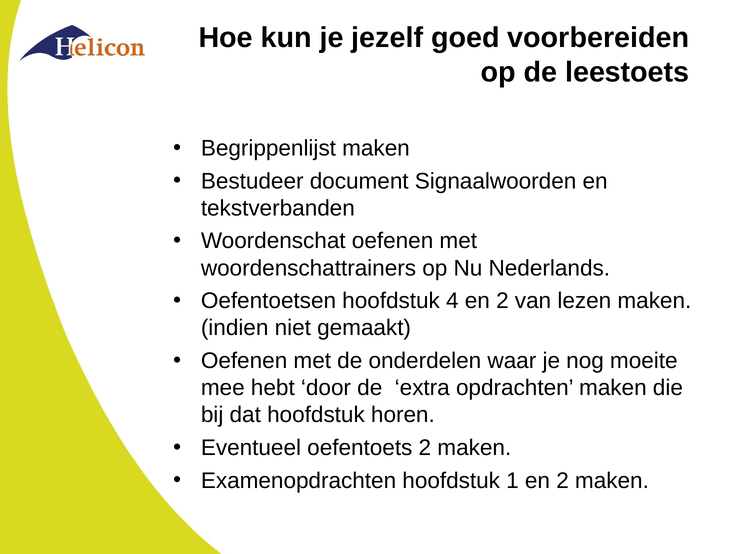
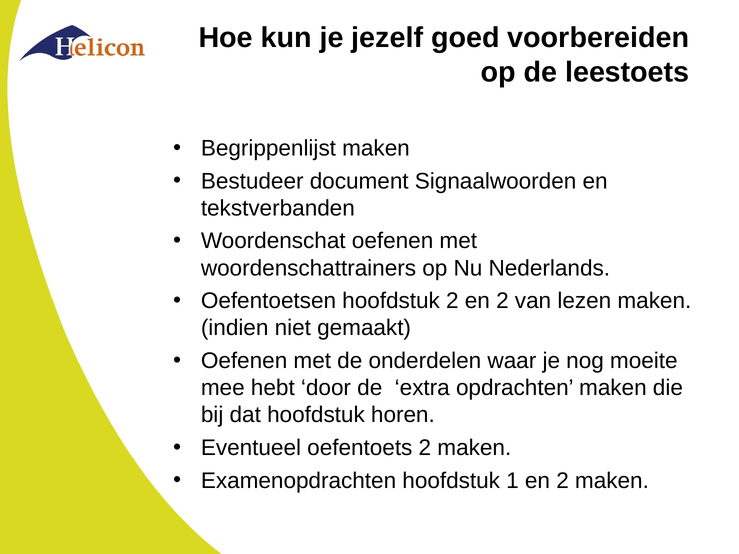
hoofdstuk 4: 4 -> 2 (452, 301)
